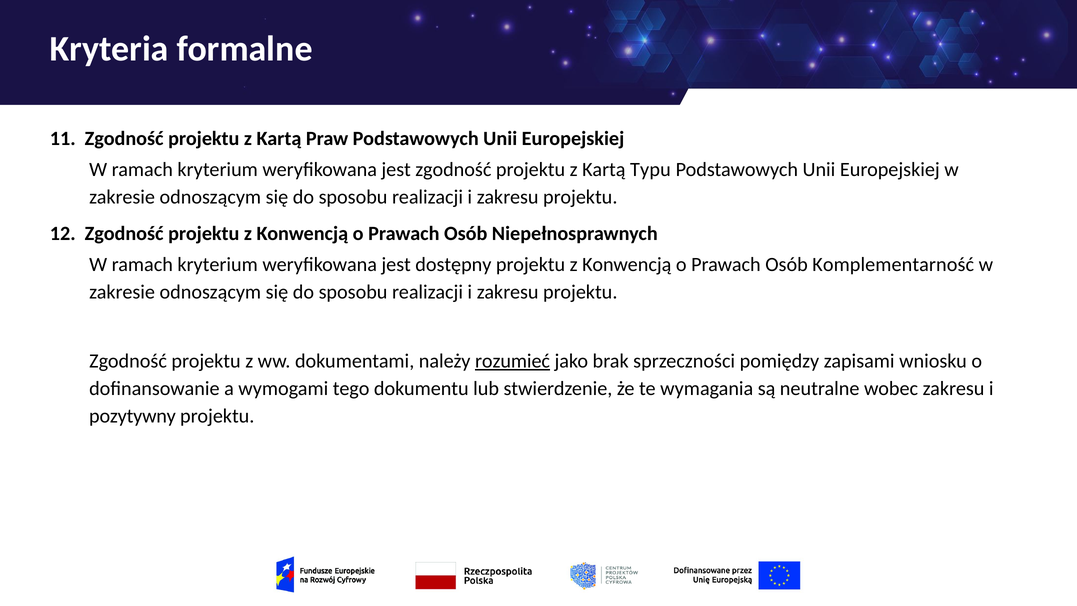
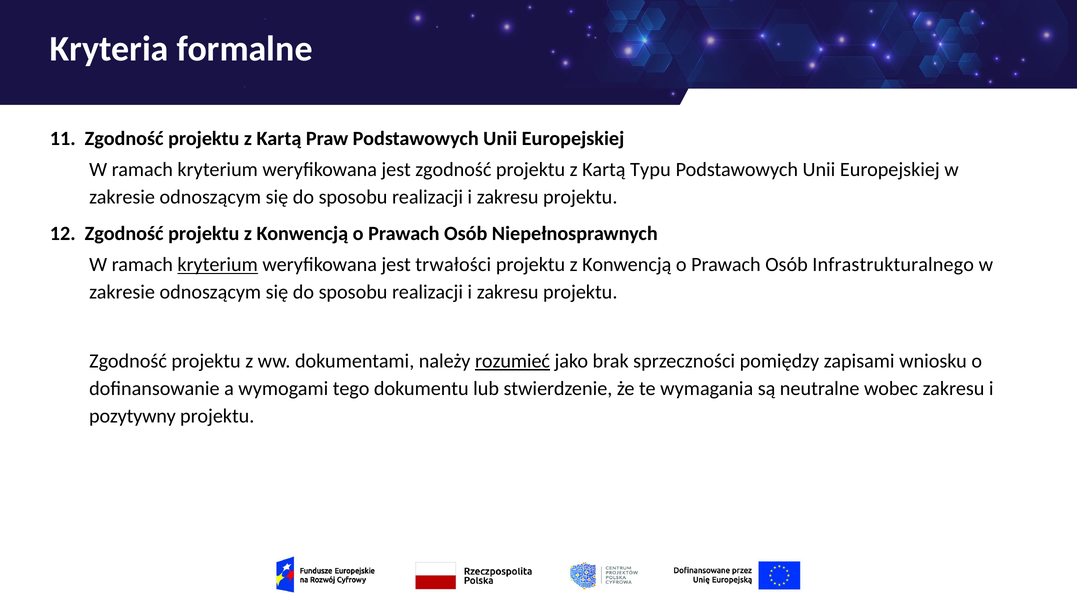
kryterium underline: none -> present (218, 265)
dostępny: dostępny -> trwałości (453, 265)
Komplementarność: Komplementarność -> Infrastrukturalnego (893, 265)
